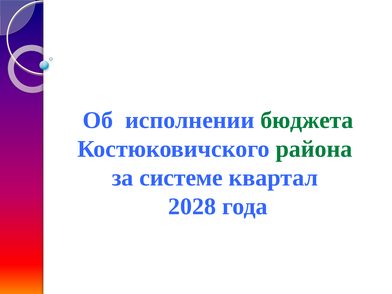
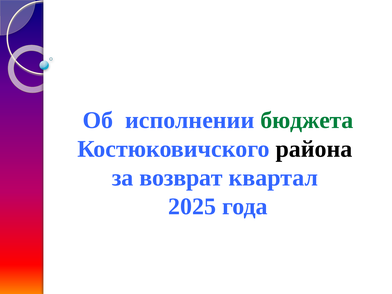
района colour: green -> black (314, 149)
системе: системе -> возврат (181, 178)
2028: 2028 -> 2025 (192, 206)
